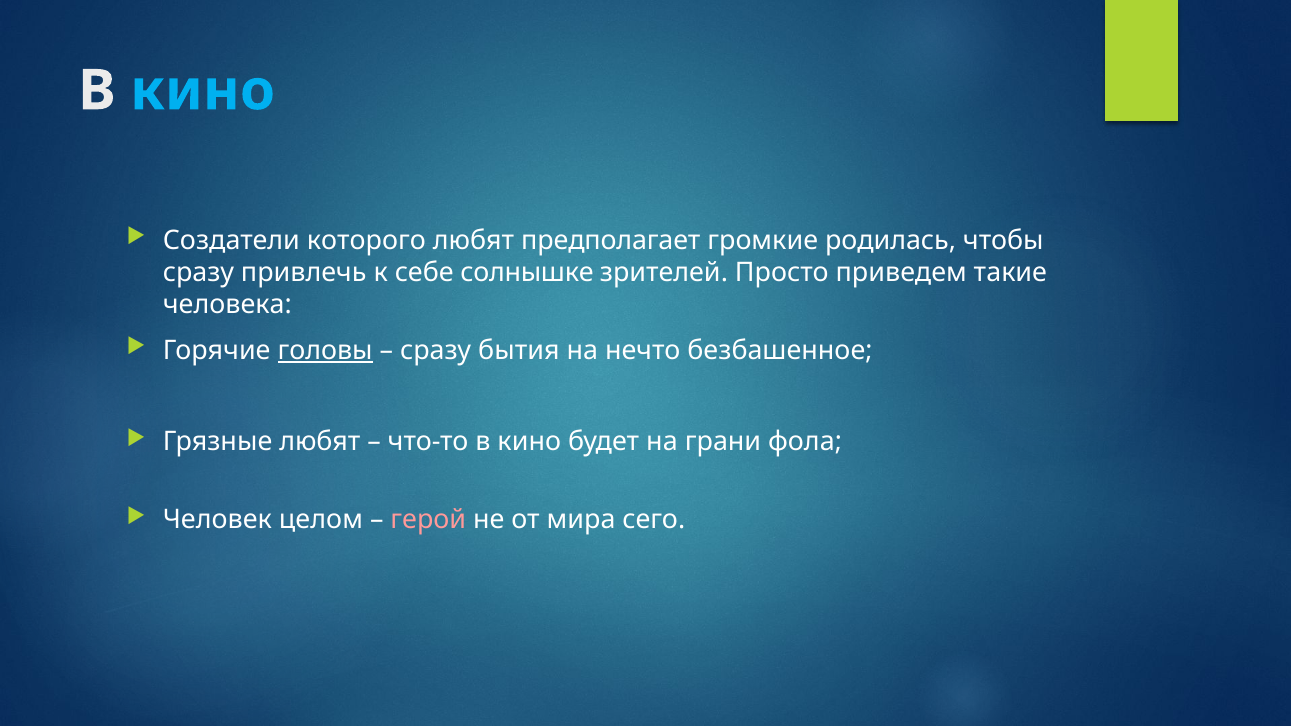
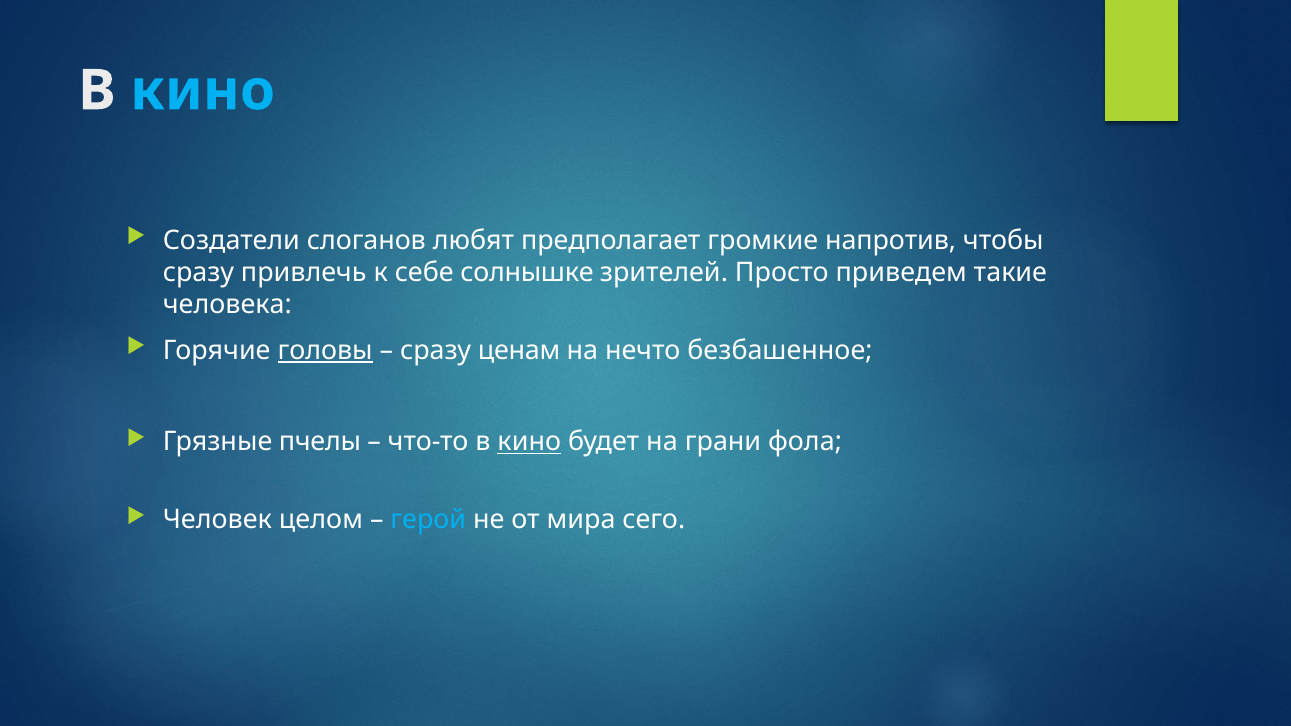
которого: которого -> слоганов (366, 240)
родилась: родилась -> напротив (891, 240)
бытия: бытия -> ценам (519, 351)
Грязные любят: любят -> пчелы (320, 442)
кино underline: none -> present (529, 442)
герой colour: pink -> light blue (428, 520)
